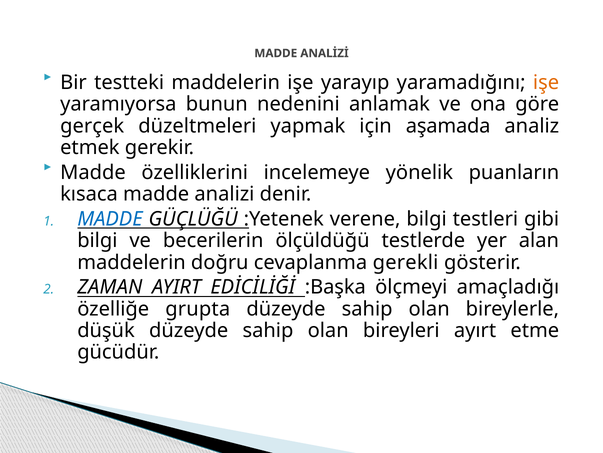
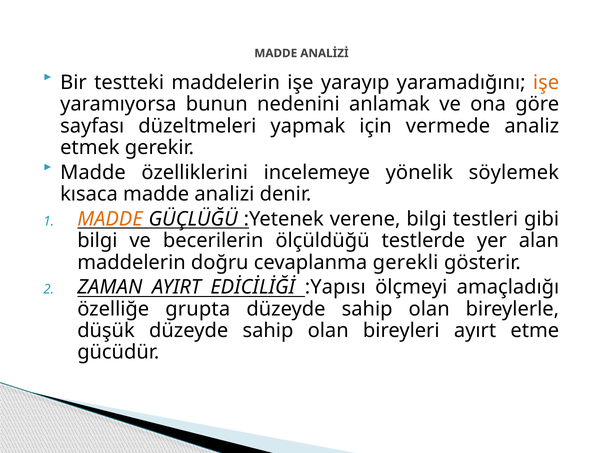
gerçek: gerçek -> sayfası (92, 126)
aşamada: aşamada -> vermede (448, 126)
puanların: puanların -> söylemek (514, 172)
MADDE colour: blue -> orange (110, 219)
:Başka: :Başka -> :Yapısı (335, 287)
